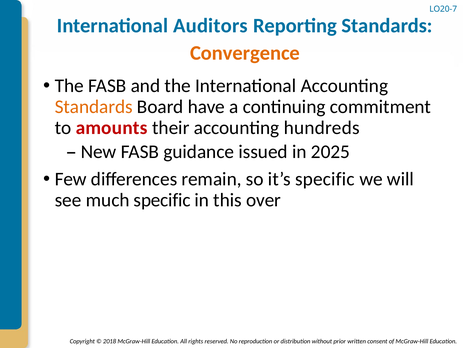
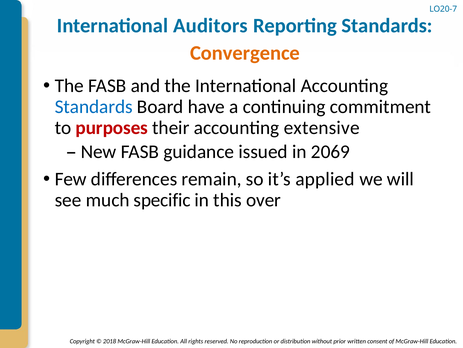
Standards colour: orange -> blue (94, 107)
amounts: amounts -> purposes (112, 127)
hundreds: hundreds -> extensive (322, 127)
2025: 2025 -> 2069 (331, 151)
it’s specific: specific -> applied (325, 179)
